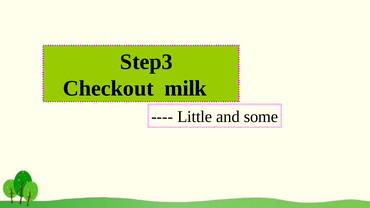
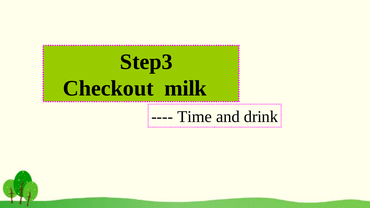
Little: Little -> Time (195, 117)
some: some -> drink (261, 117)
